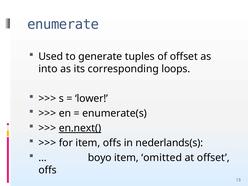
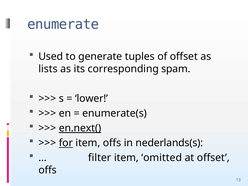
into: into -> lists (48, 69)
loops: loops -> spam (176, 69)
for underline: none -> present (66, 143)
boyo: boyo -> filter (100, 158)
